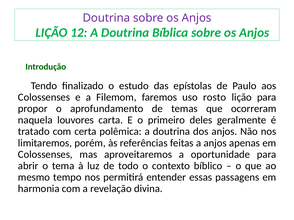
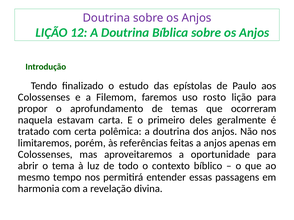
louvores: louvores -> estavam (76, 120)
